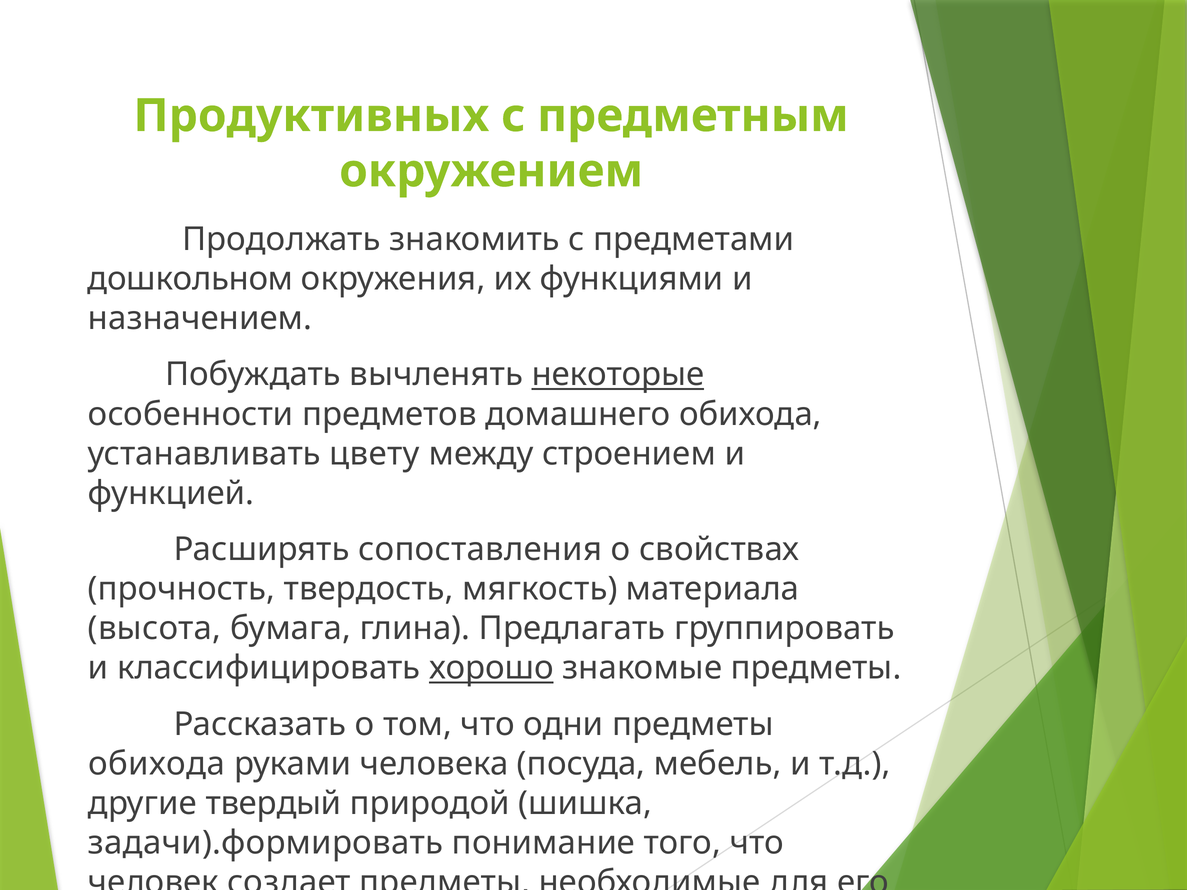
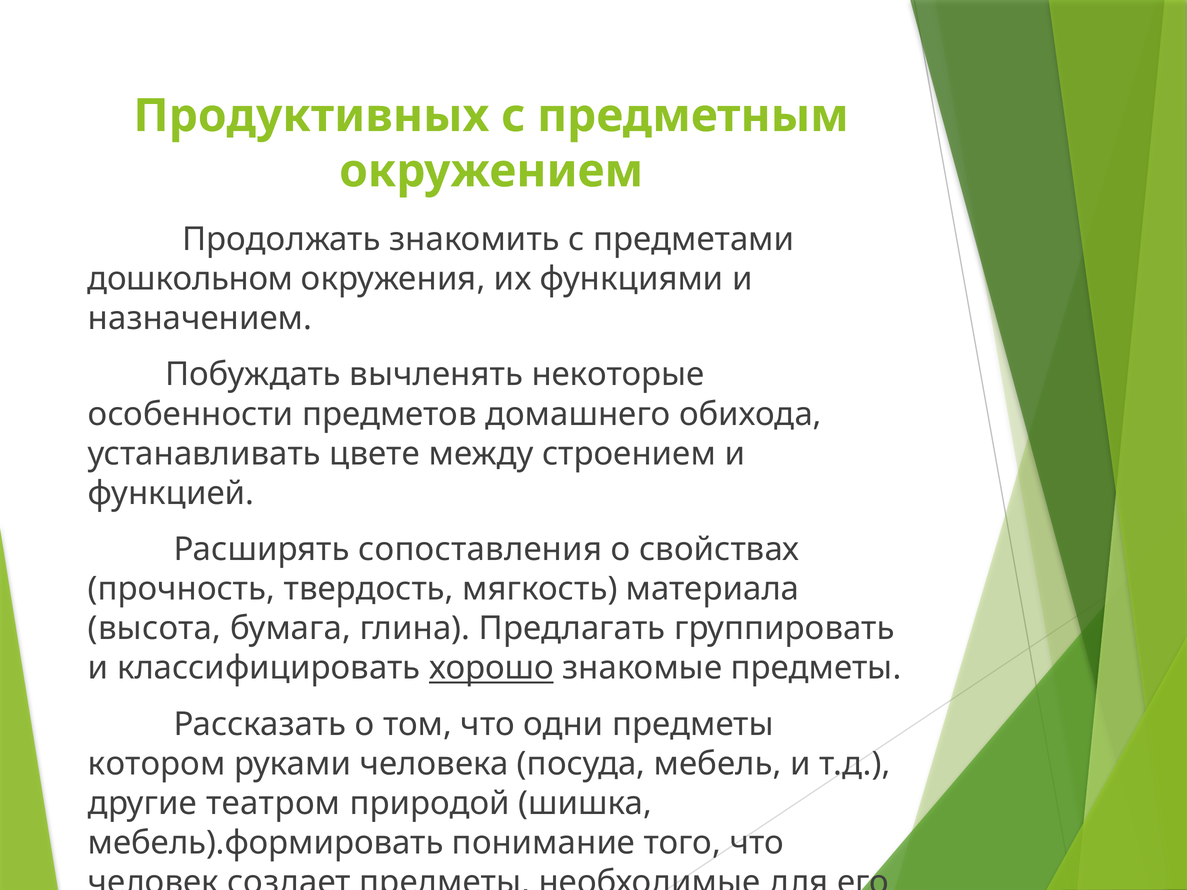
некоторые underline: present -> none (618, 375)
цвету: цвету -> цвете (375, 454)
обихода: обихода -> котором (157, 764)
твердый: твердый -> театром (273, 804)
задачи).формировать: задачи).формировать -> мебель).формировать (266, 843)
